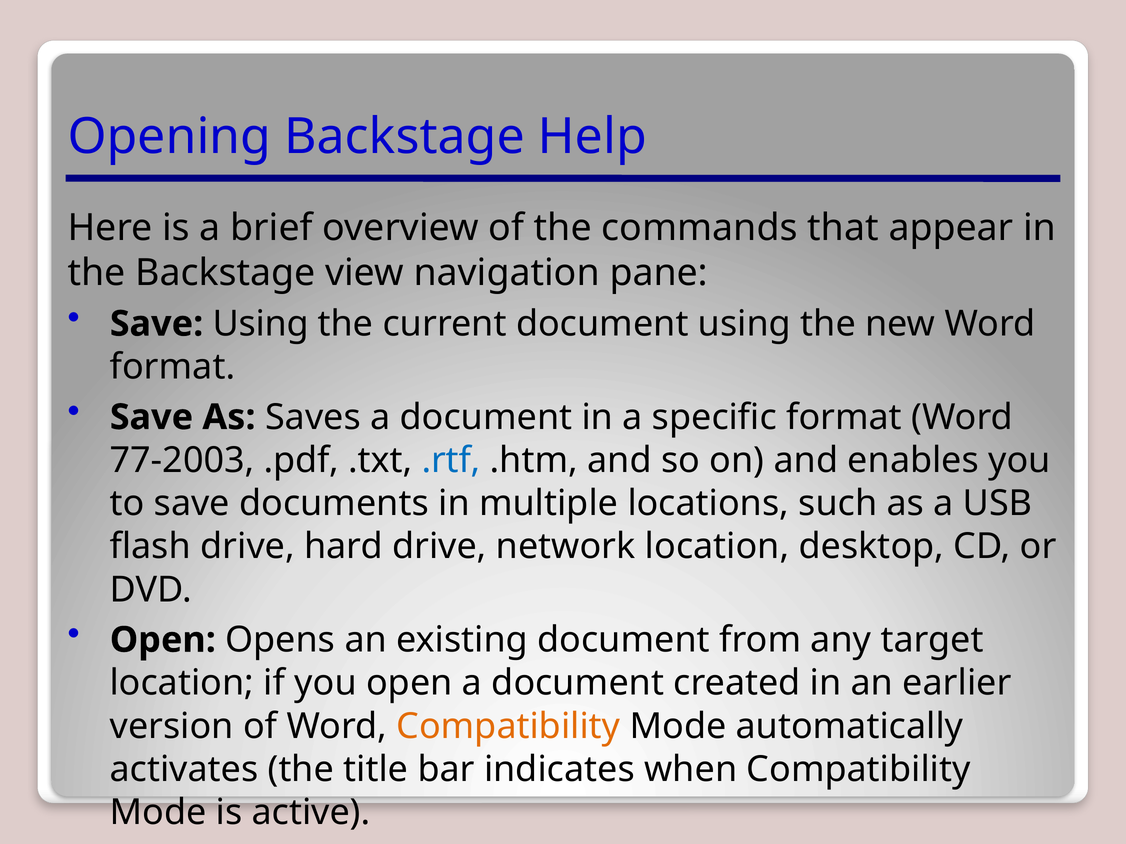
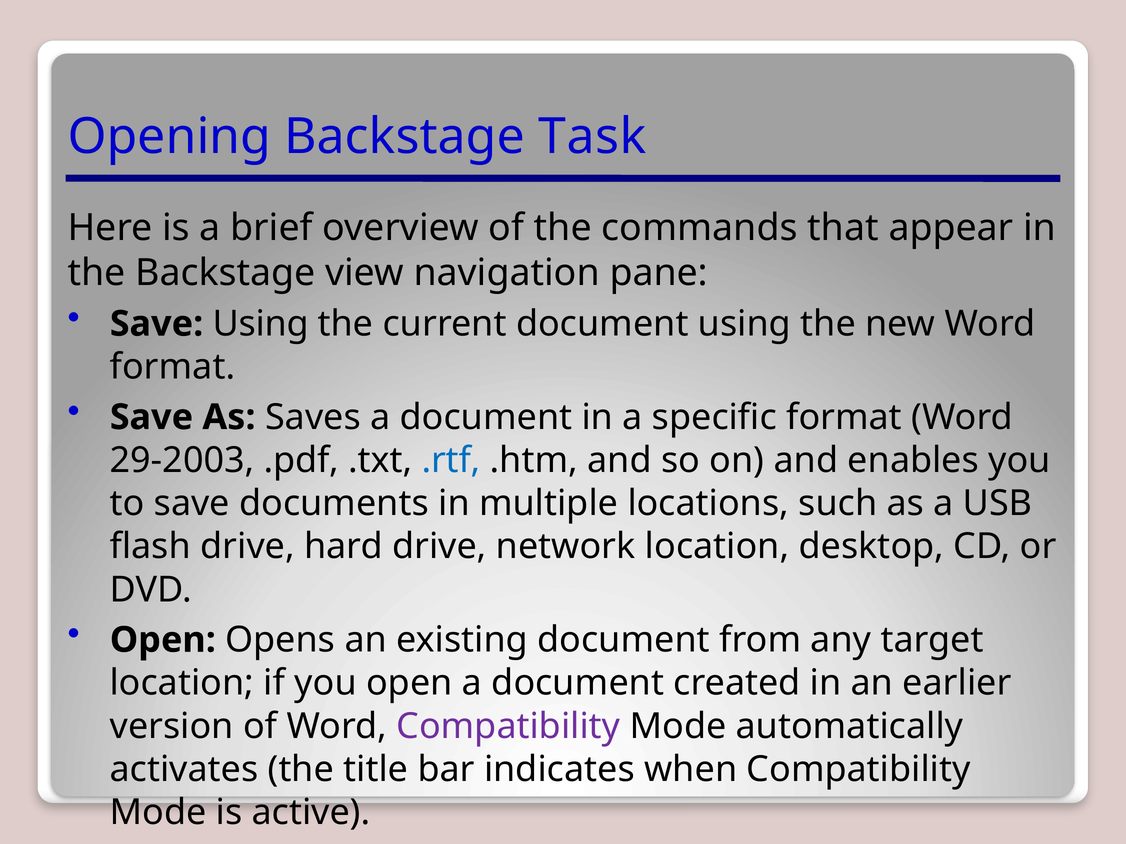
Help: Help -> Task (592, 137)
77-2003: 77-2003 -> 29-2003 (182, 461)
Compatibility colour: orange -> purple (508, 727)
